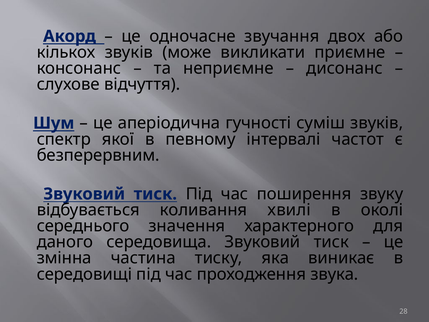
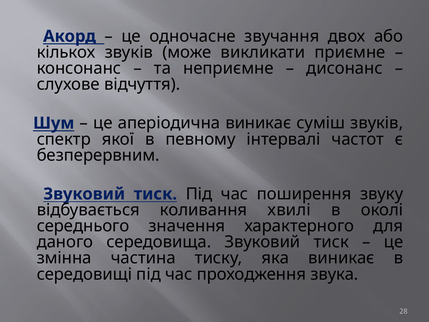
аперіодична гучності: гучності -> виникає (258, 123)
